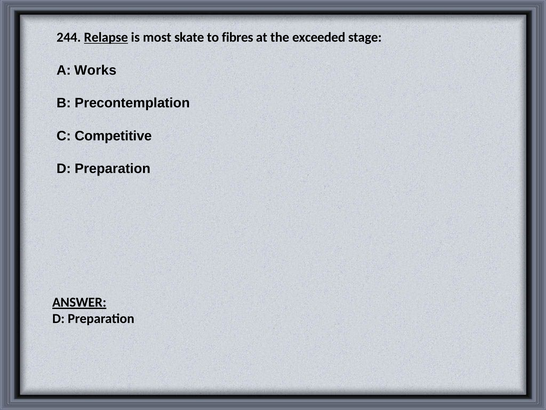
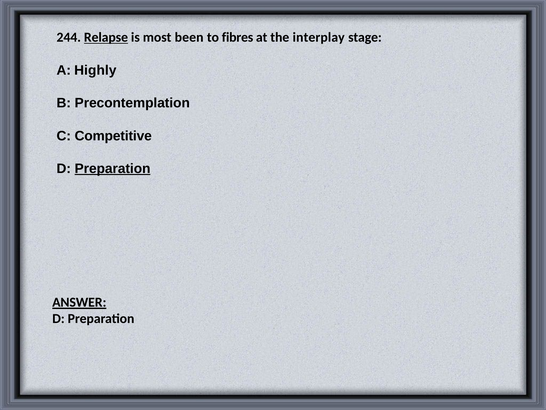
skate: skate -> been (189, 37)
exceeded: exceeded -> interplay (319, 37)
Works: Works -> Highly (95, 70)
Preparation underline: none -> present (113, 168)
